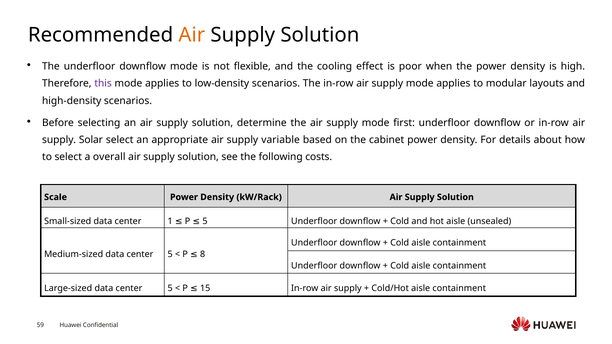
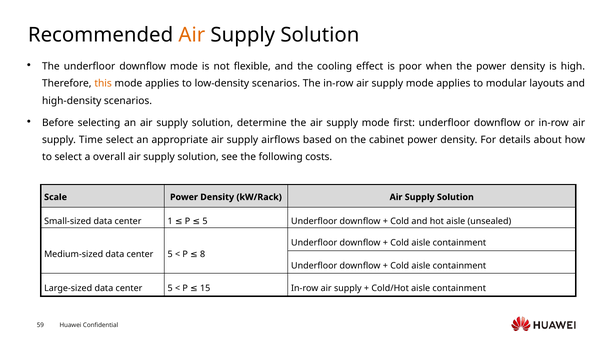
this colour: purple -> orange (103, 84)
Solar: Solar -> Time (91, 140)
variable: variable -> airflows (281, 140)
